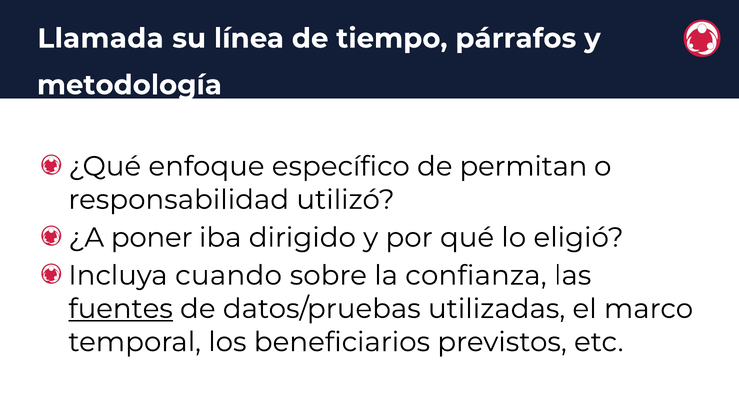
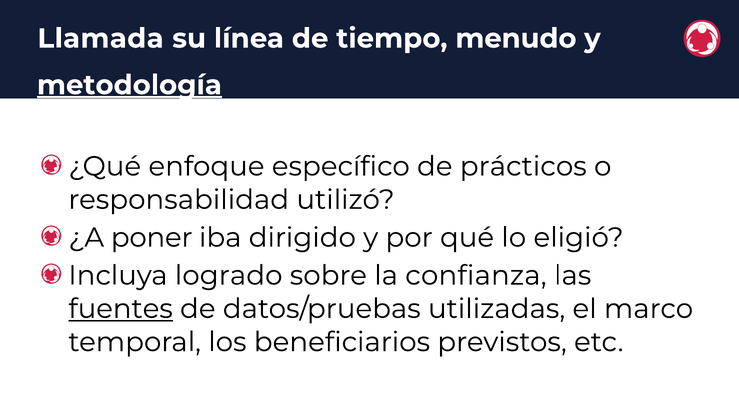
párrafos: párrafos -> menudo (516, 38)
metodología underline: none -> present (129, 85)
permitan: permitan -> prácticos (523, 166)
cuando: cuando -> logrado (229, 275)
